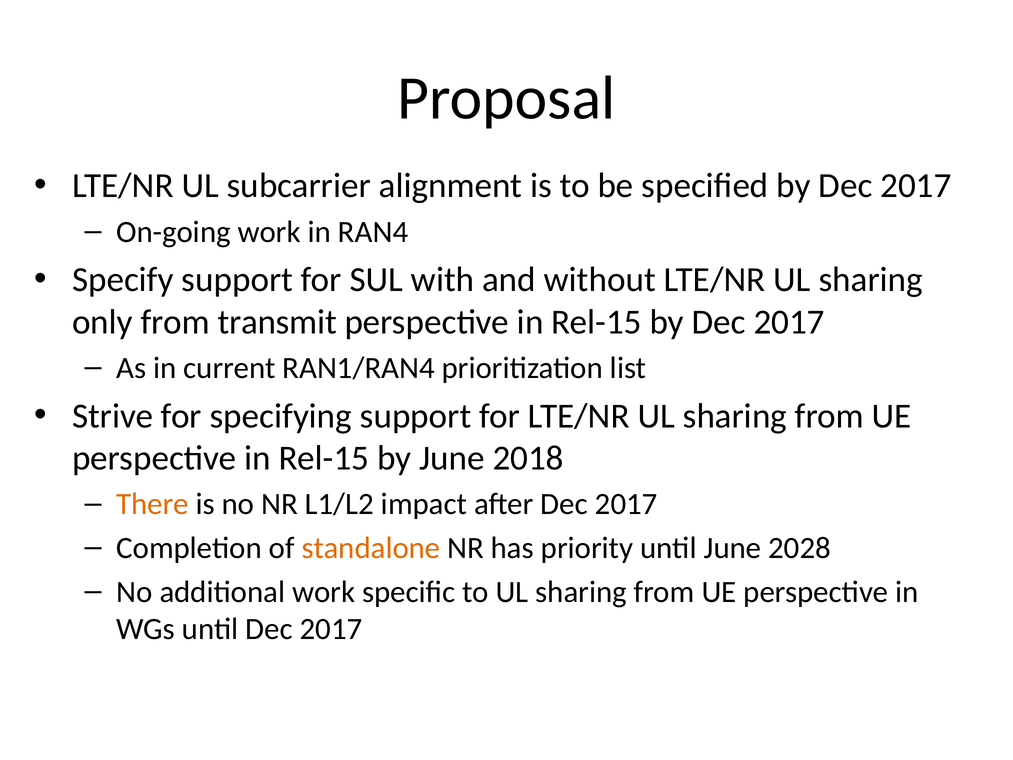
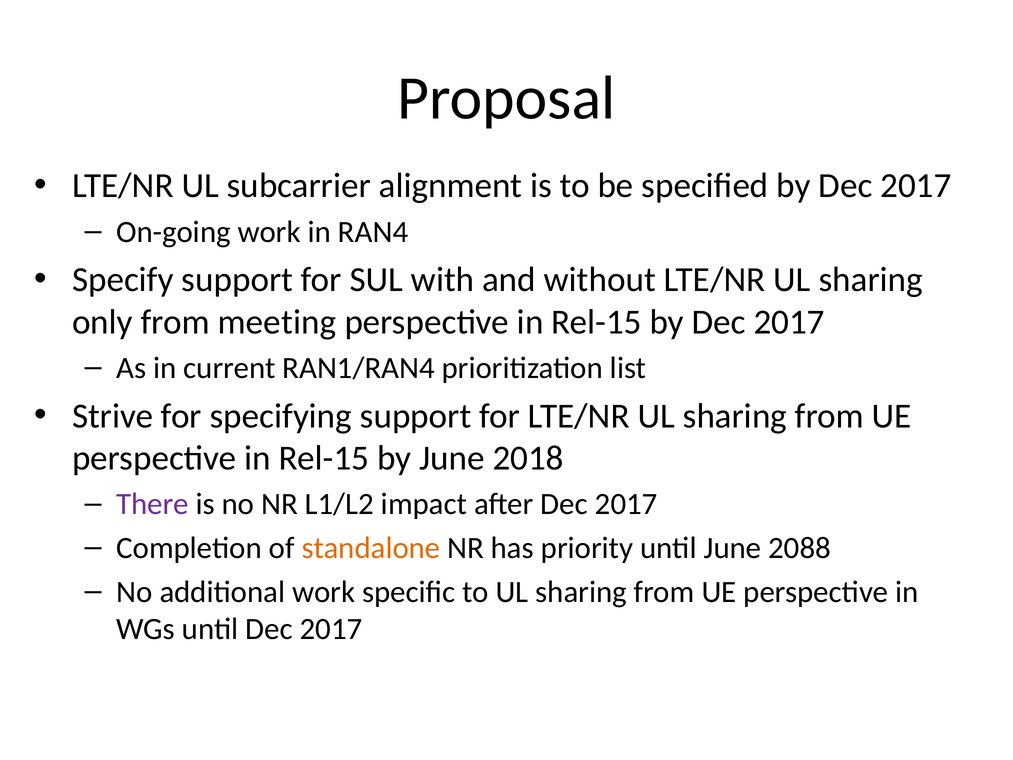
transmit: transmit -> meeting (277, 322)
There colour: orange -> purple (153, 504)
2028: 2028 -> 2088 (800, 548)
